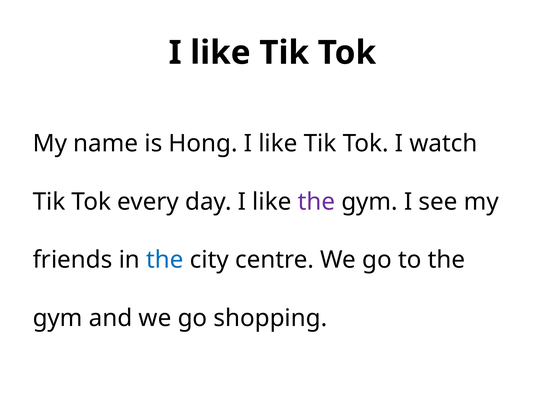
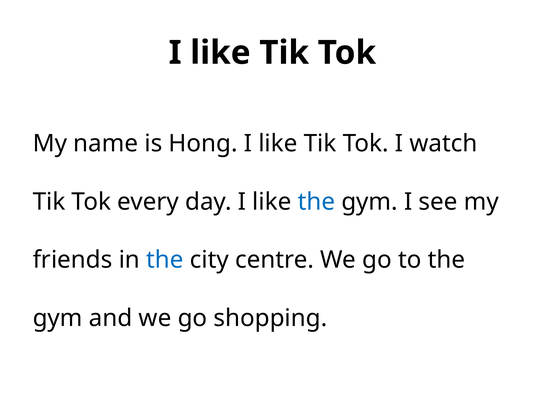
the colour: purple -> blue (316, 202)
